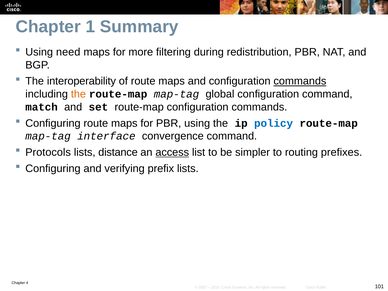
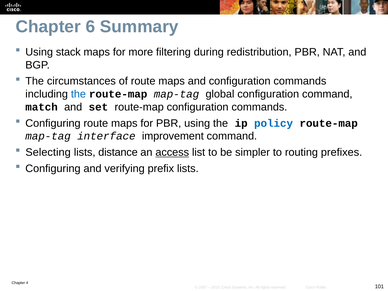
1: 1 -> 6 (90, 27)
need: need -> stack (68, 52)
interoperability: interoperability -> circumstances (81, 81)
commands underline: present -> none (300, 81)
the colour: orange -> blue (78, 94)
convergence: convergence -> improvement (173, 136)
Protocols: Protocols -> Selecting (48, 152)
